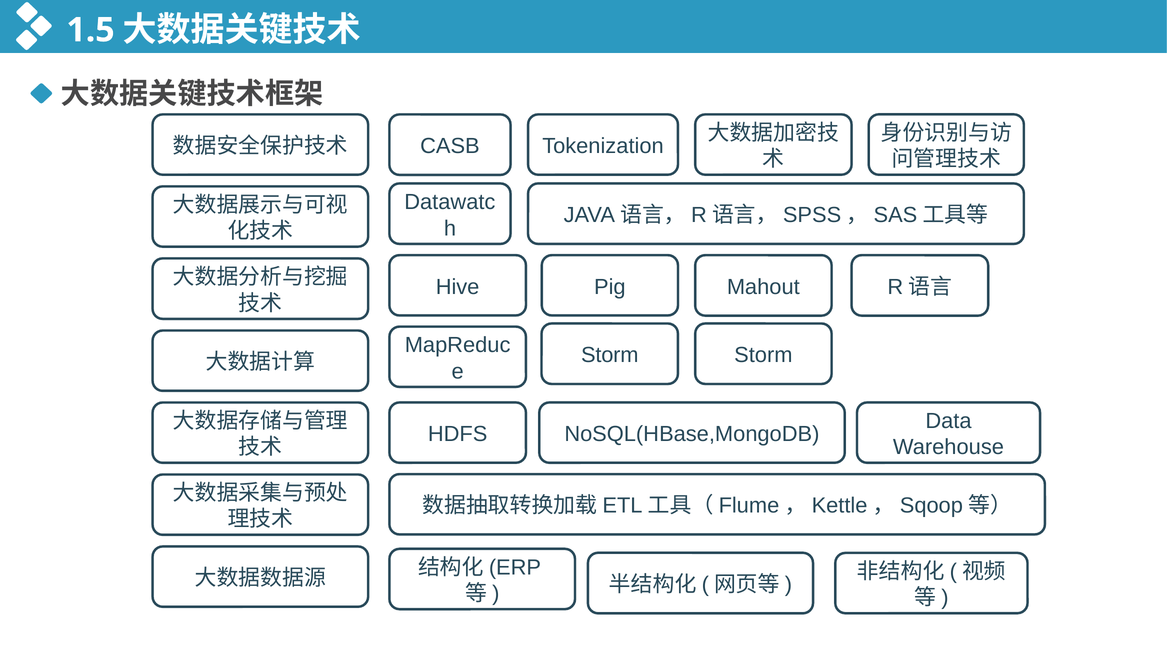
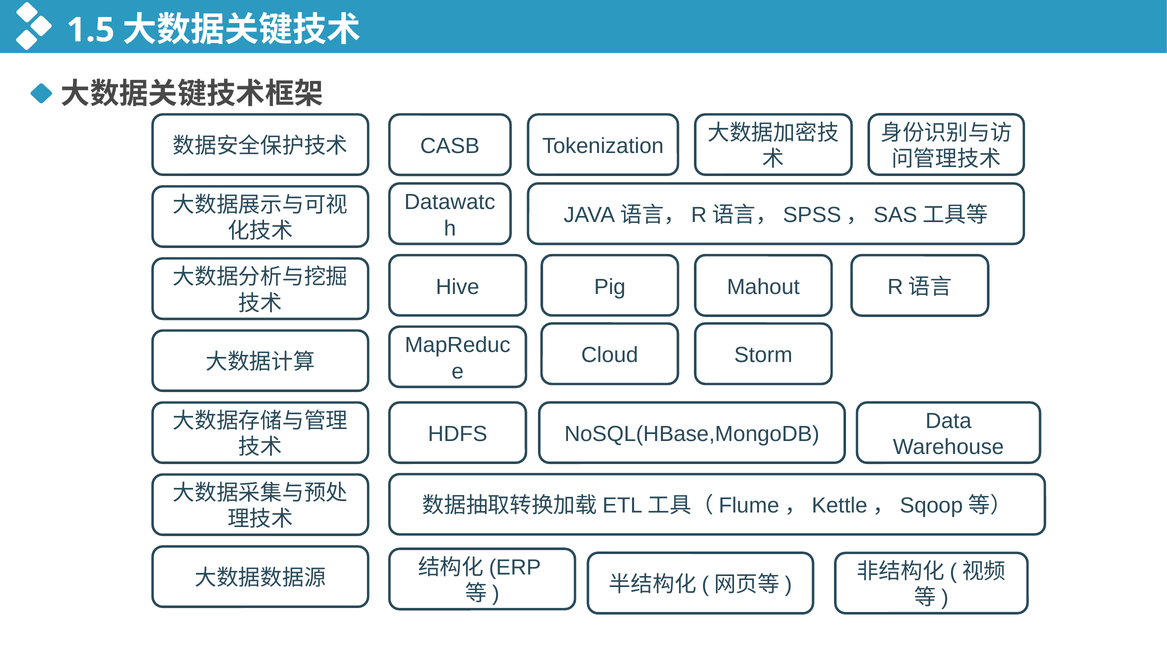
Storm: Storm -> Cloud (610, 355)
